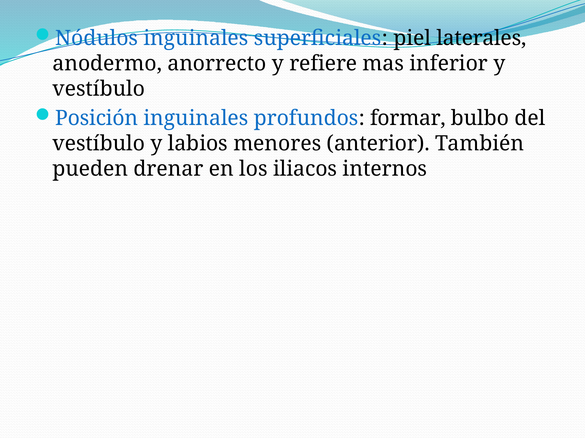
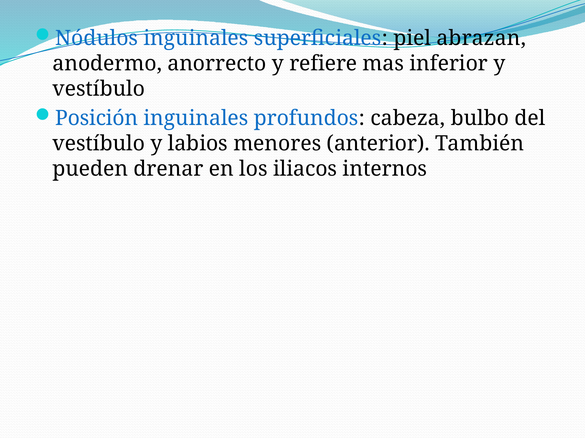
laterales: laterales -> abrazan (481, 38)
formar: formar -> cabeza (408, 119)
